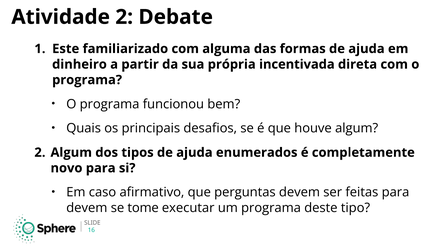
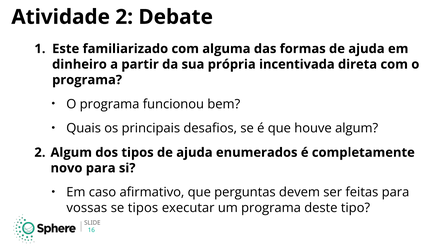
devem: devem -> vossas (87, 208)
se tome: tome -> tipos (143, 208)
